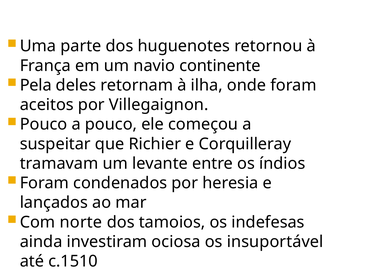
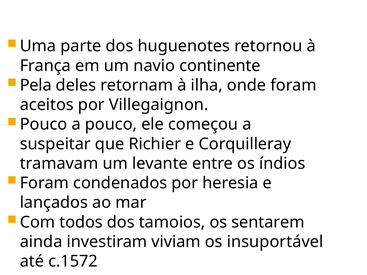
norte: norte -> todos (81, 222)
indefesas: indefesas -> sentarem (268, 222)
ociosa: ociosa -> viviam (176, 242)
c.1510: c.1510 -> c.1572 (73, 262)
